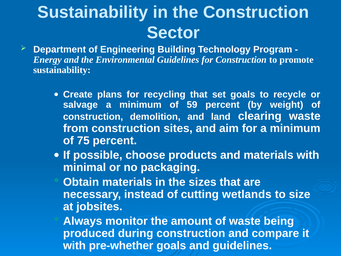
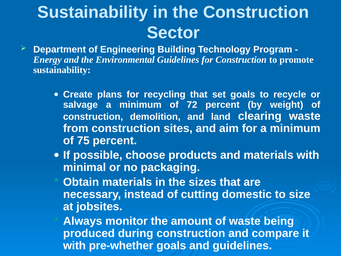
59: 59 -> 72 (192, 105)
wetlands: wetlands -> domestic (247, 194)
